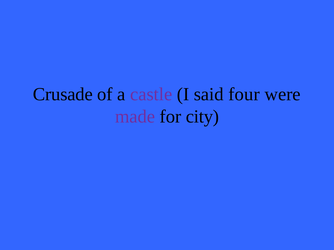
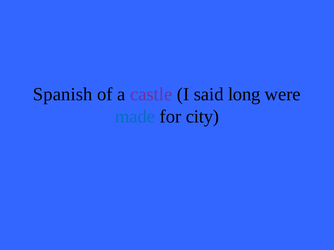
Crusade: Crusade -> Spanish (63, 95)
four: four -> long (244, 95)
made colour: purple -> blue (135, 117)
